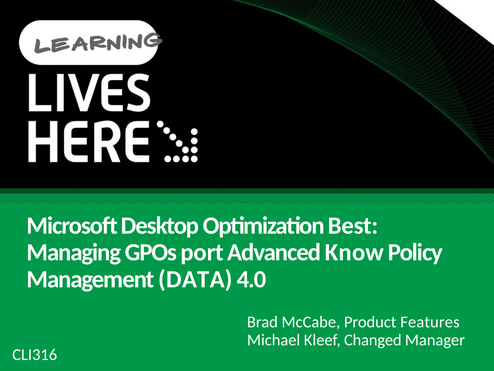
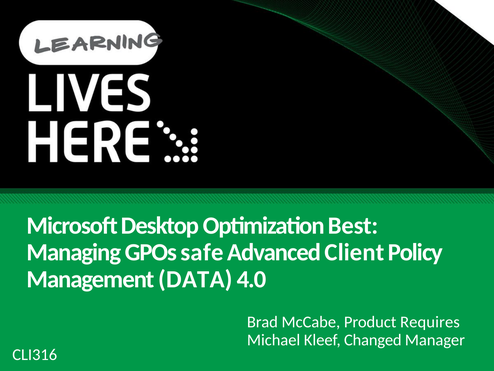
port: port -> safe (202, 252)
Know: Know -> Client (354, 252)
Features: Features -> Requires (430, 322)
